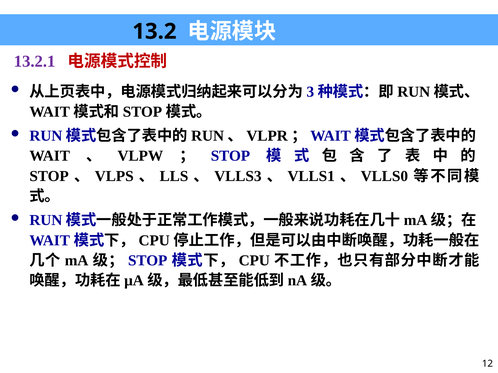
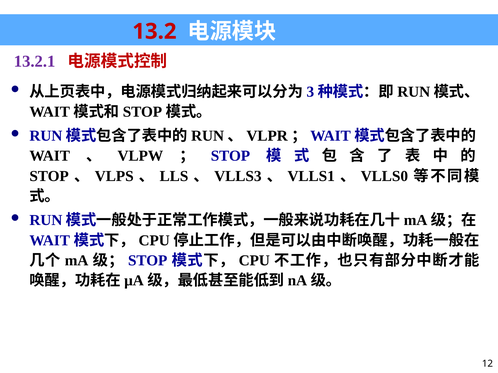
13.2 colour: black -> red (154, 31)
